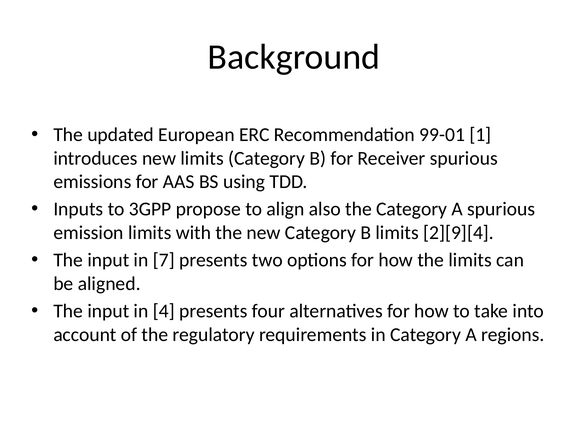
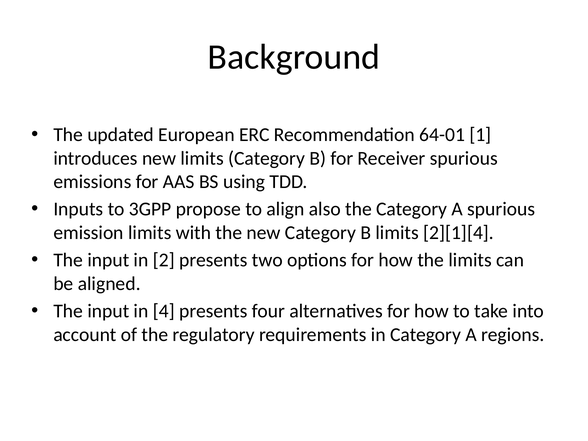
99-01: 99-01 -> 64-01 (442, 135)
2][9][4: 2][9][4 -> 2][1][4 (458, 233)
7: 7 -> 2 (164, 260)
